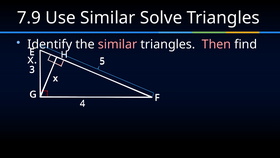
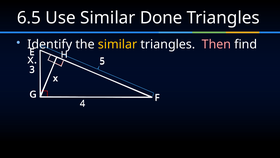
7.9: 7.9 -> 6.5 (29, 18)
Solve: Solve -> Done (161, 18)
similar colour: pink -> yellow (118, 44)
